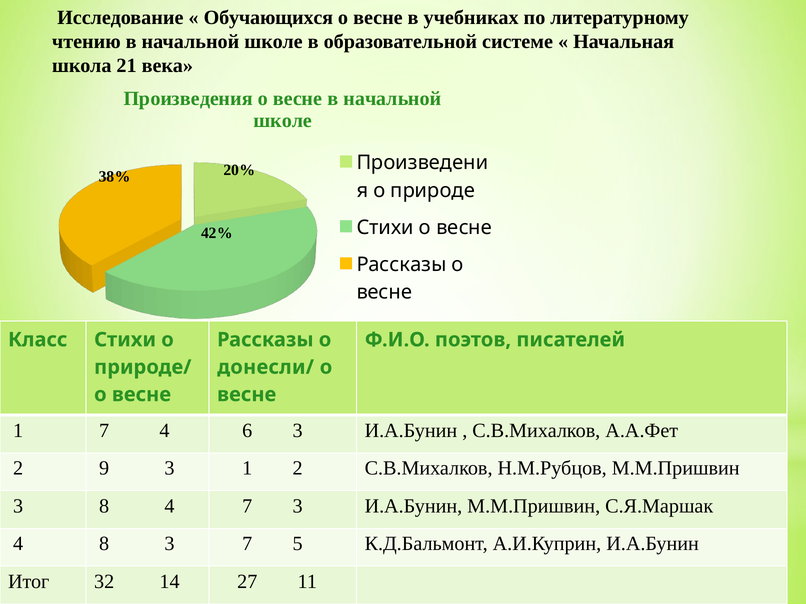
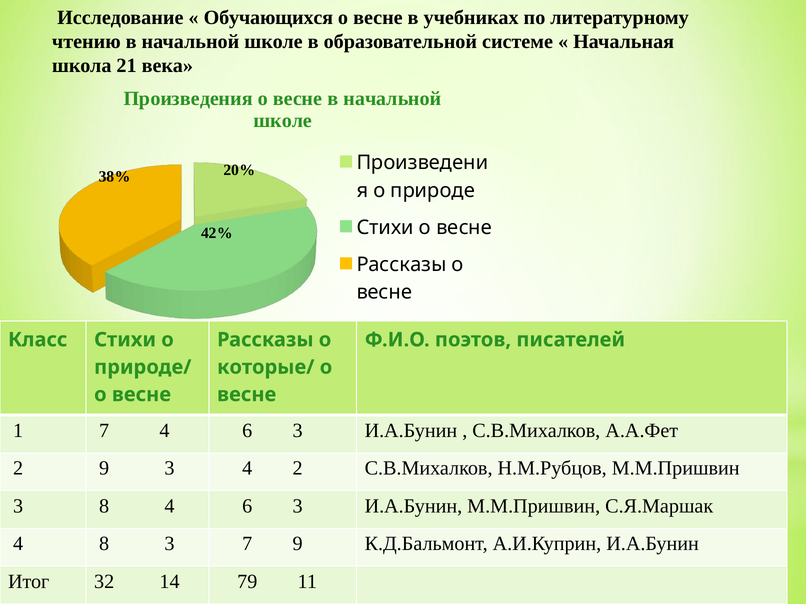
донесли/: донесли/ -> которые/ (266, 367)
3 1: 1 -> 4 (247, 469)
8 4 7: 7 -> 6 (247, 506)
7 5: 5 -> 9 (298, 544)
27: 27 -> 79 (247, 582)
